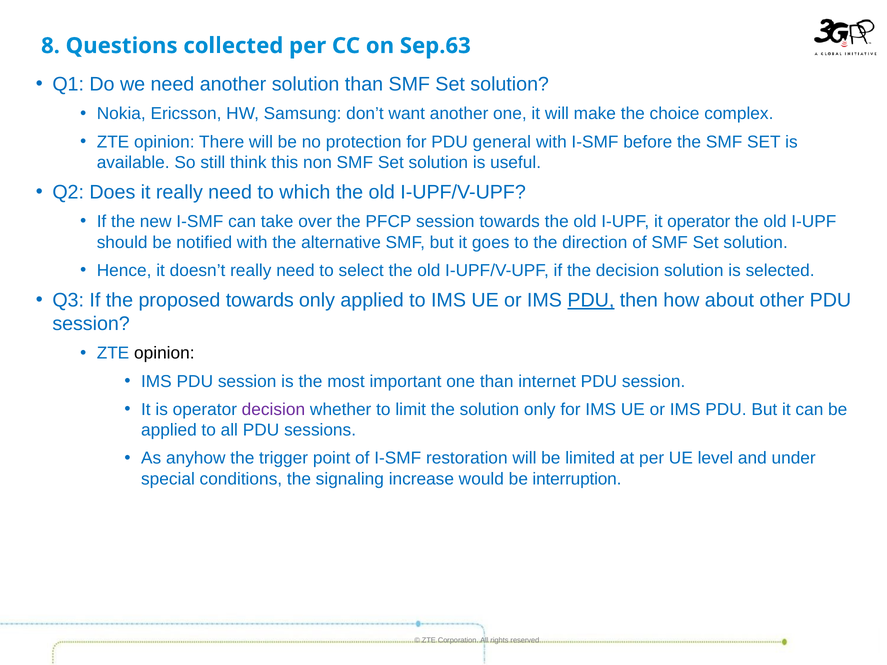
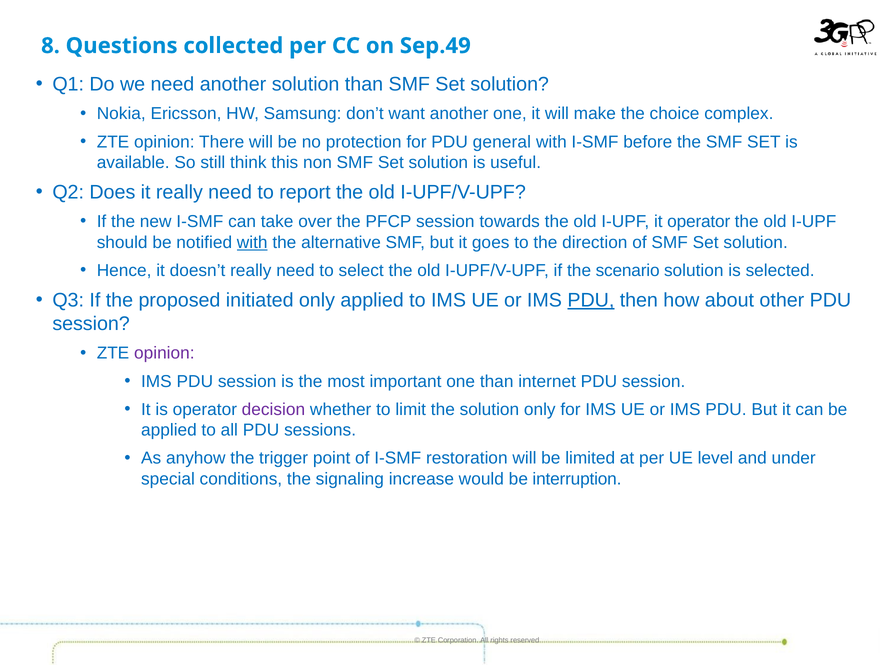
Sep.63: Sep.63 -> Sep.49 (435, 46)
which: which -> report (305, 192)
with underline: none -> present (252, 242)
the decision: decision -> scenario (628, 271)
proposed towards: towards -> initiated (260, 300)
opinion colour: black -> purple (164, 353)
